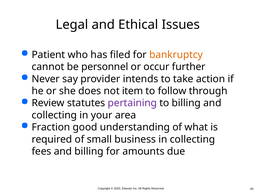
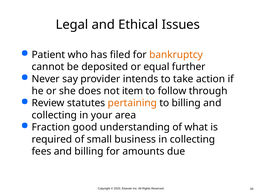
personnel: personnel -> deposited (105, 67)
occur: occur -> equal (157, 67)
pertaining colour: purple -> orange (132, 103)
